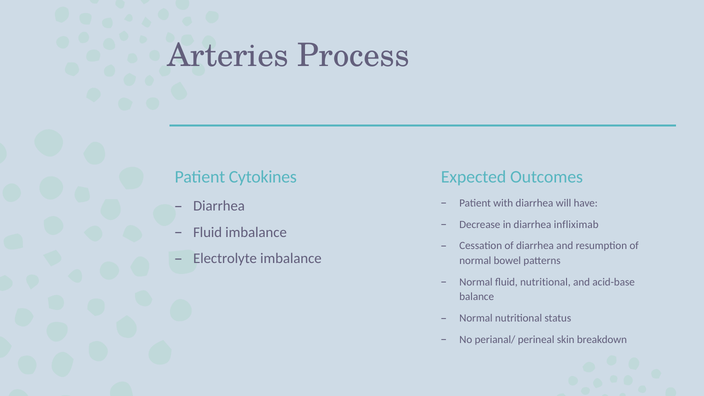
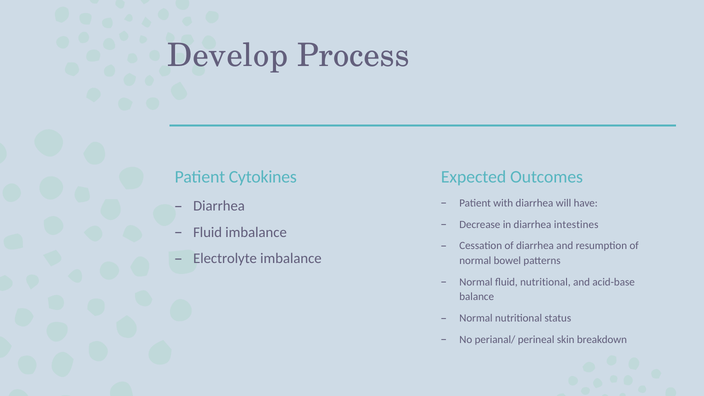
Arteries: Arteries -> Develop (228, 55)
infliximab: infliximab -> intestines (576, 224)
